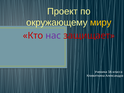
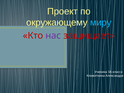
миру colour: yellow -> light blue (101, 23)
